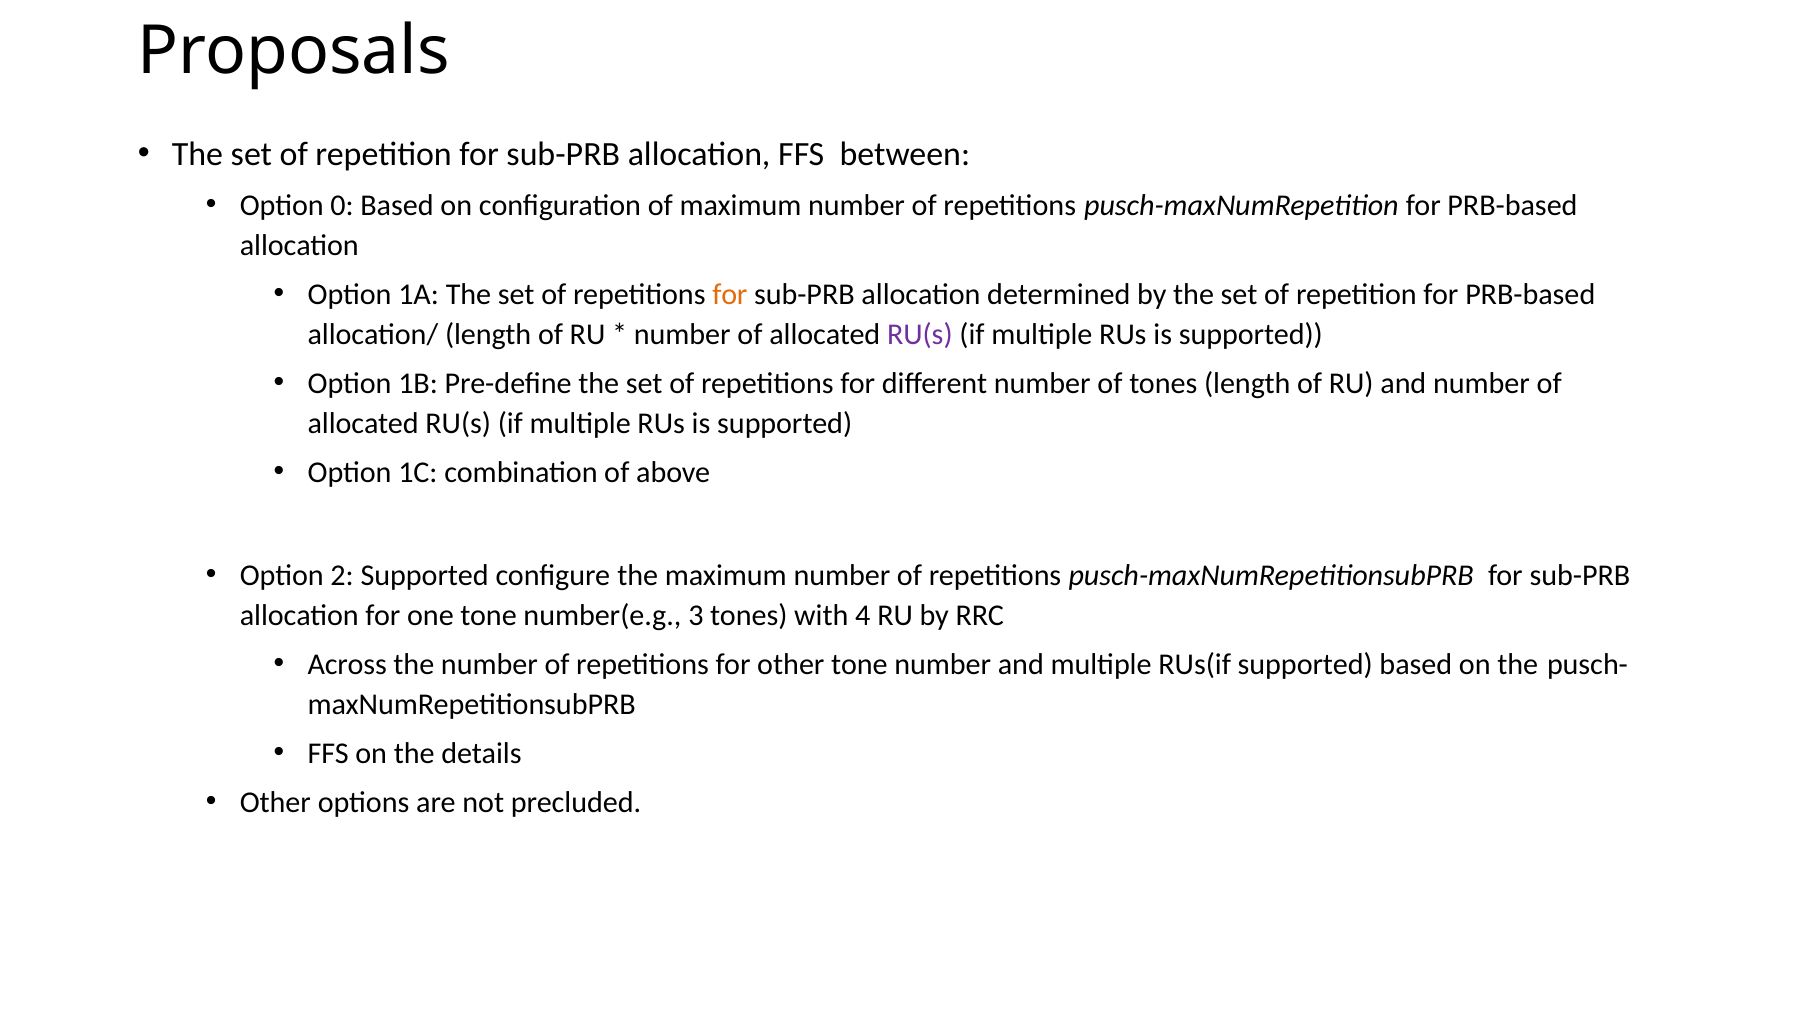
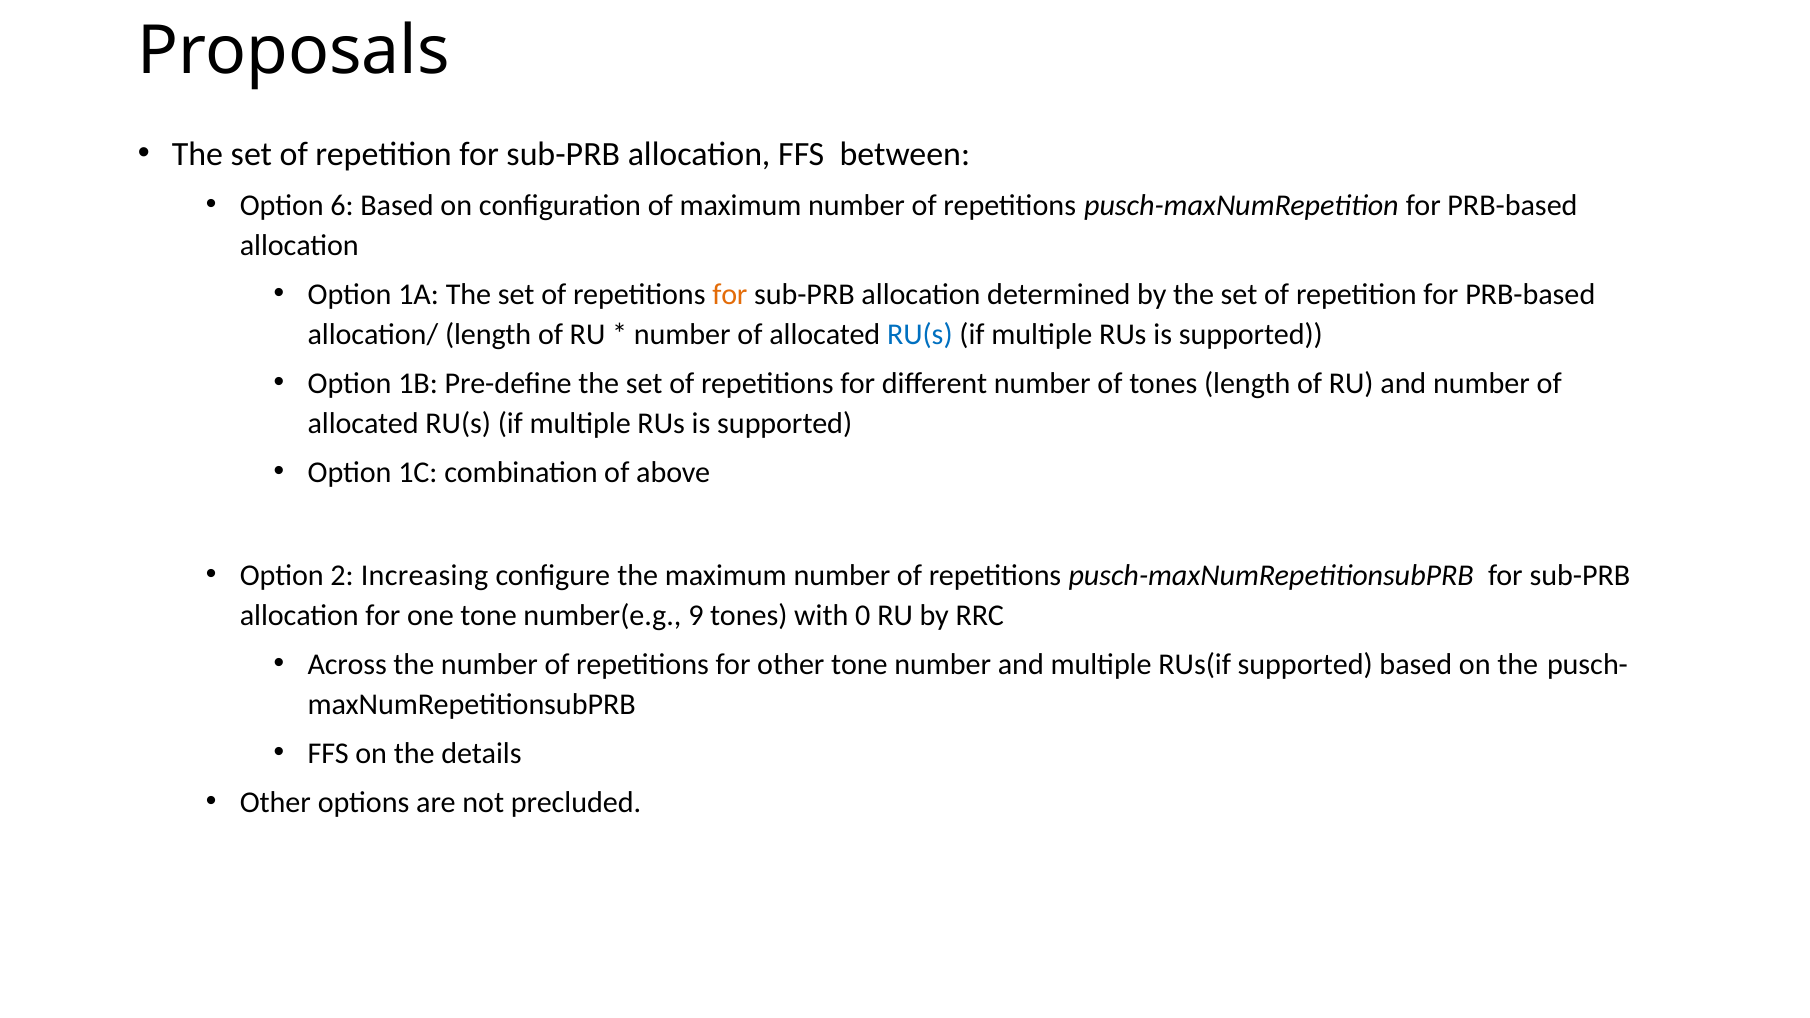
0: 0 -> 6 (342, 206)
RU(s colour: purple -> blue (920, 334)
2 Supported: Supported -> Increasing (424, 576)
3: 3 -> 9 (696, 616)
4: 4 -> 0 (863, 616)
